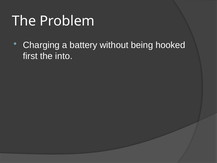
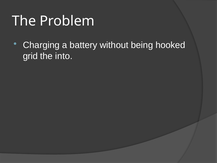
first: first -> grid (30, 56)
